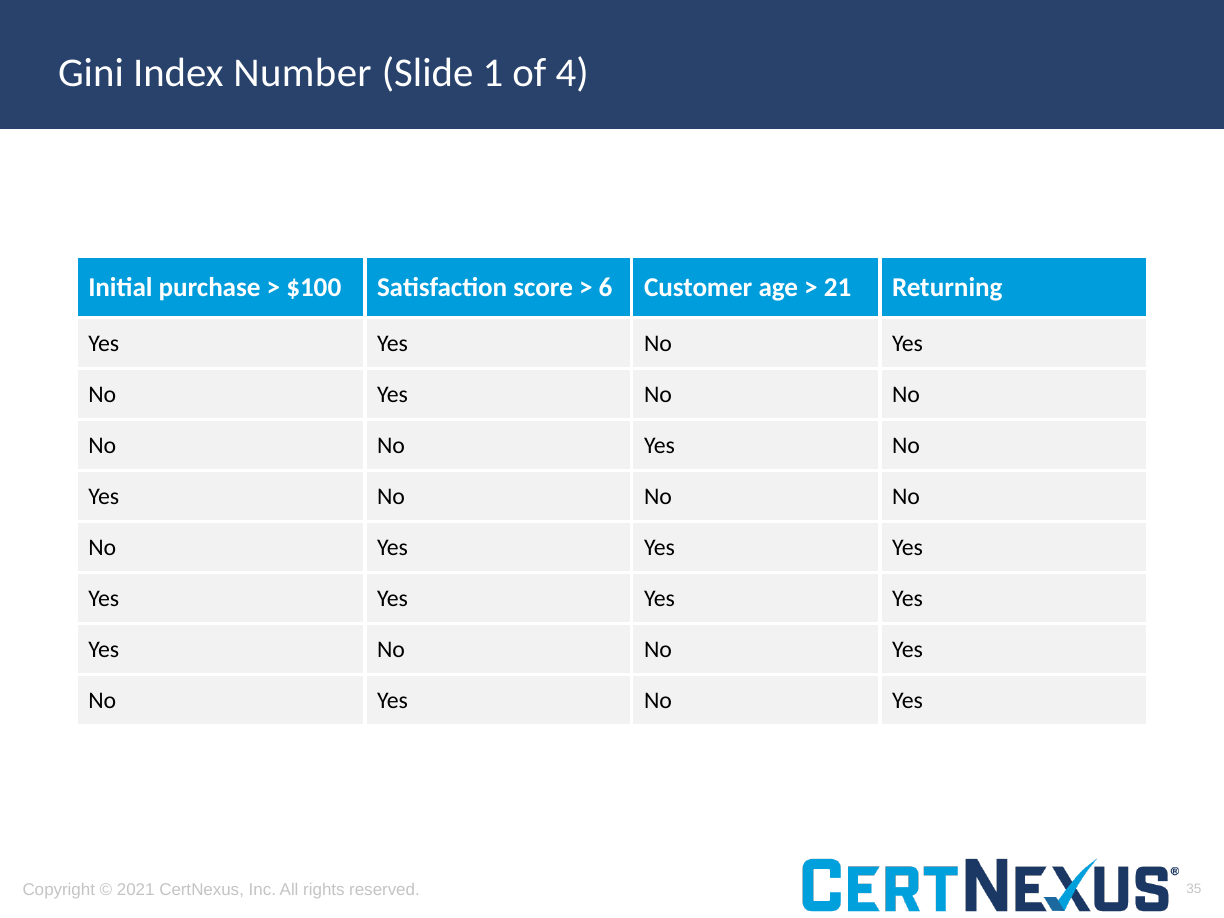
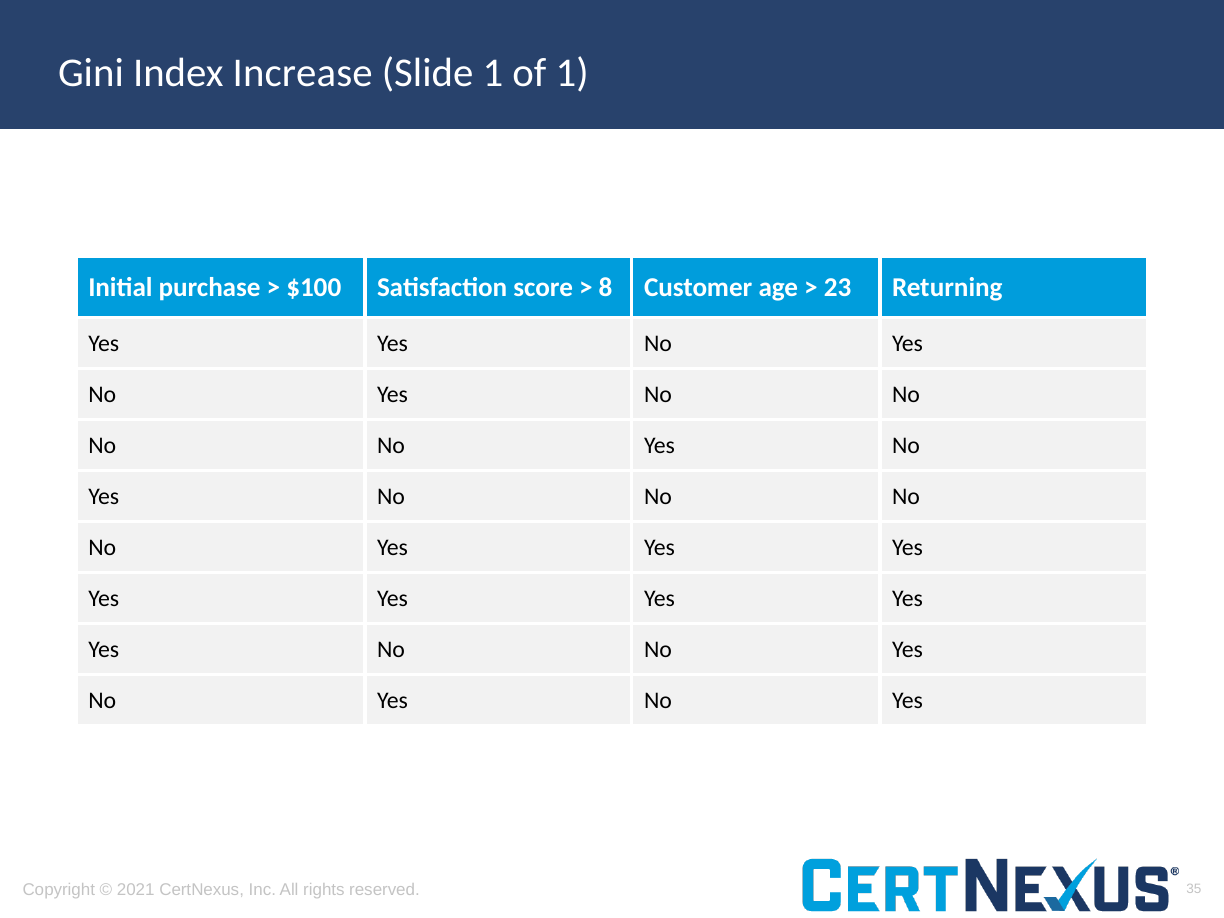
Number: Number -> Increase (303, 73)
of 4: 4 -> 1 (572, 73)
6: 6 -> 8 (606, 287)
21: 21 -> 23 (838, 287)
